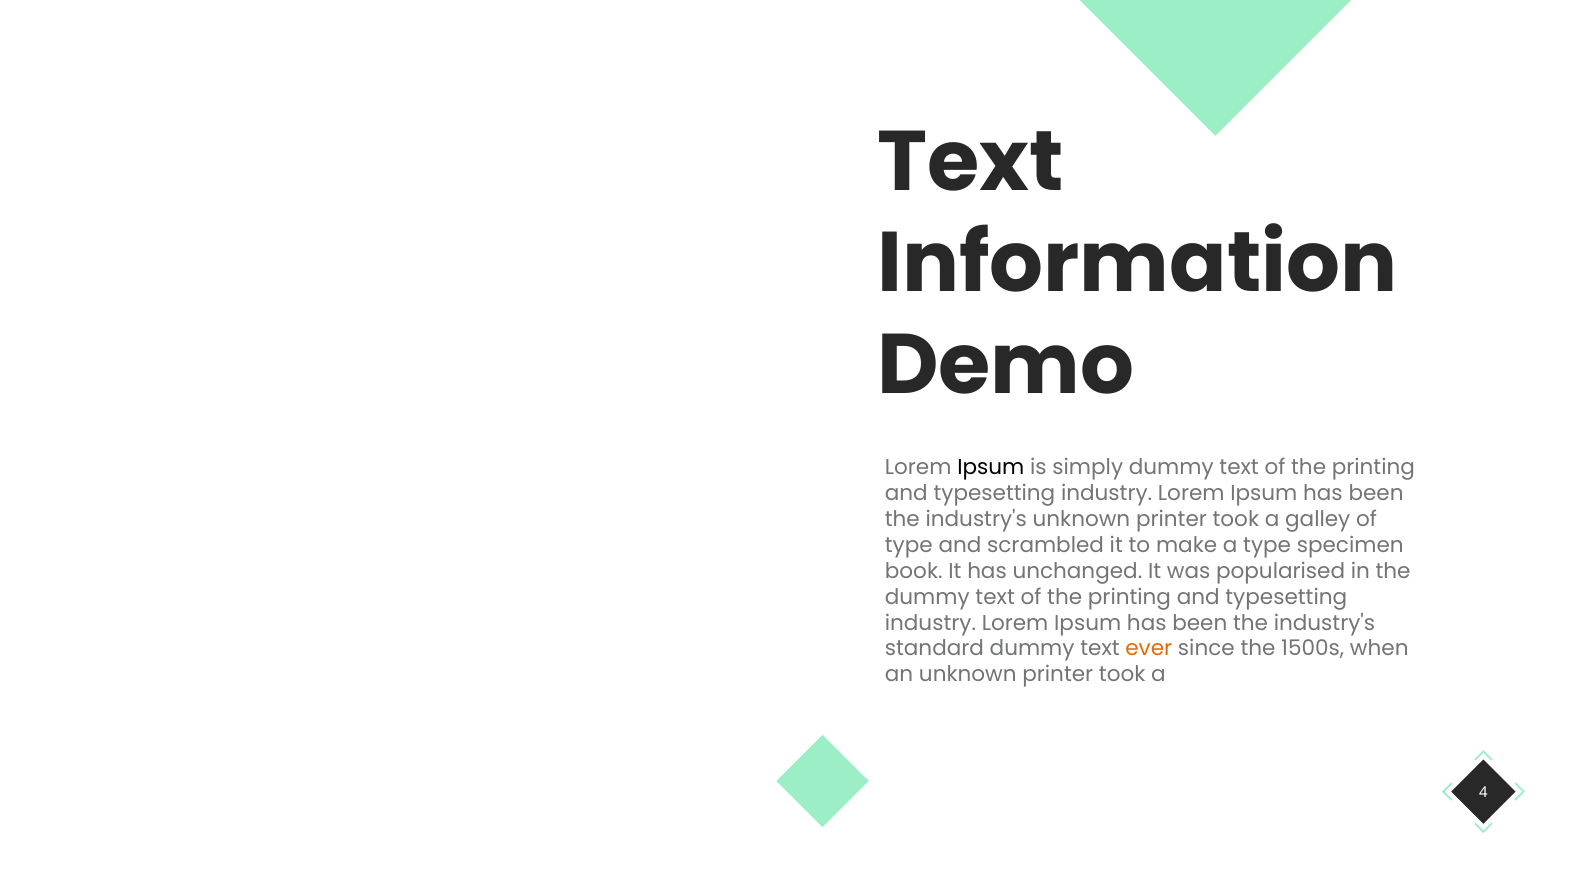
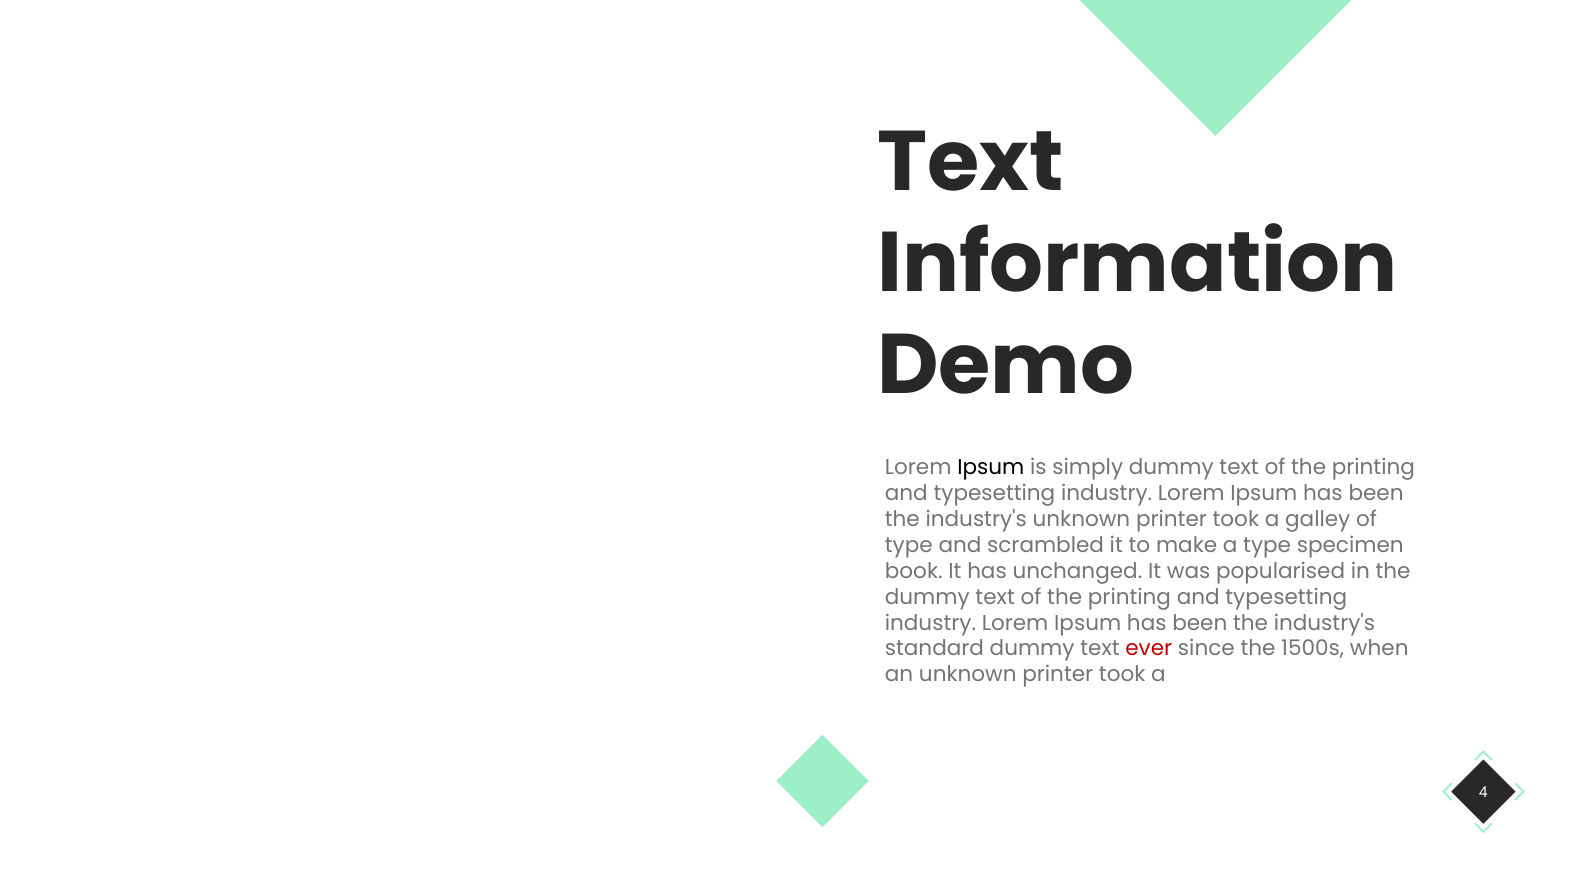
ever colour: orange -> red (1149, 649)
